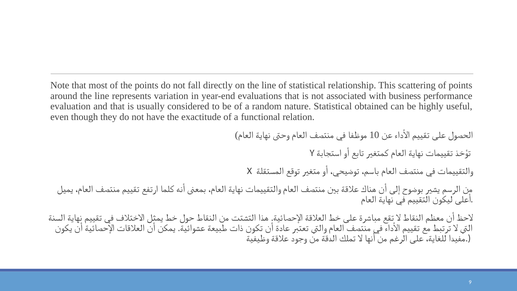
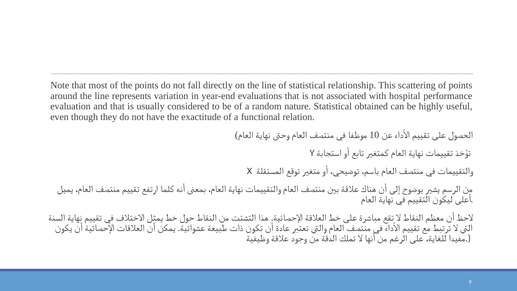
business: business -> hospital (405, 96)
